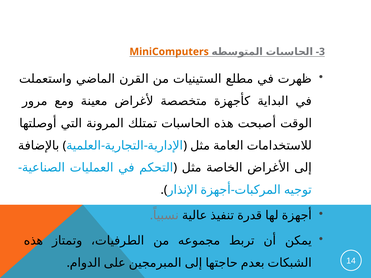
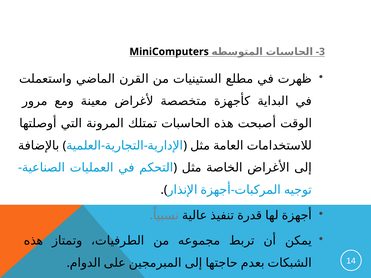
MiniComputers colour: orange -> black (169, 52)
